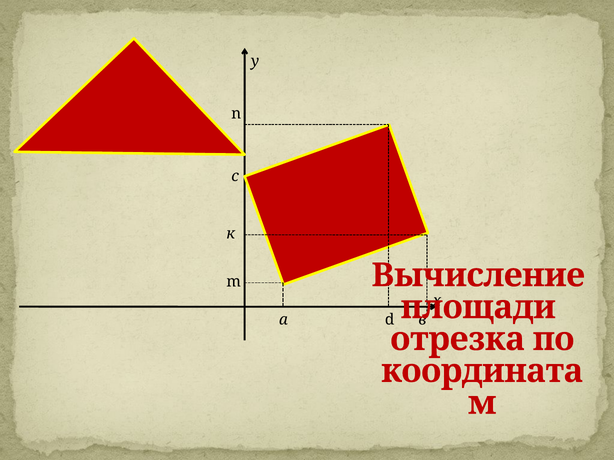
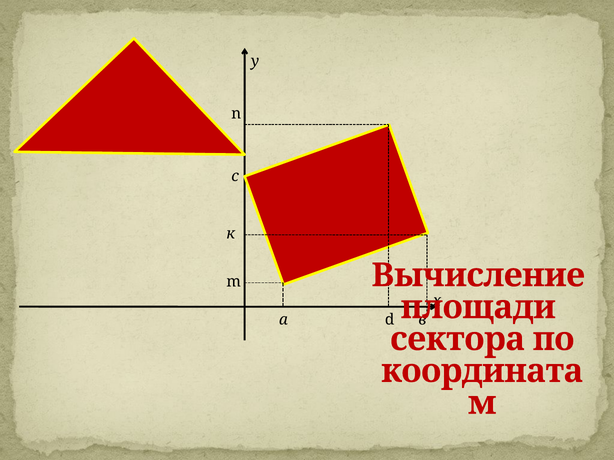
отрезка: отрезка -> сектора (458, 339)
